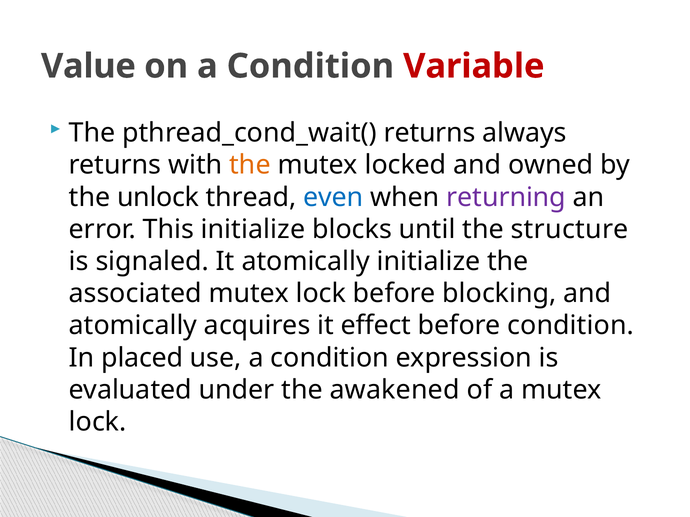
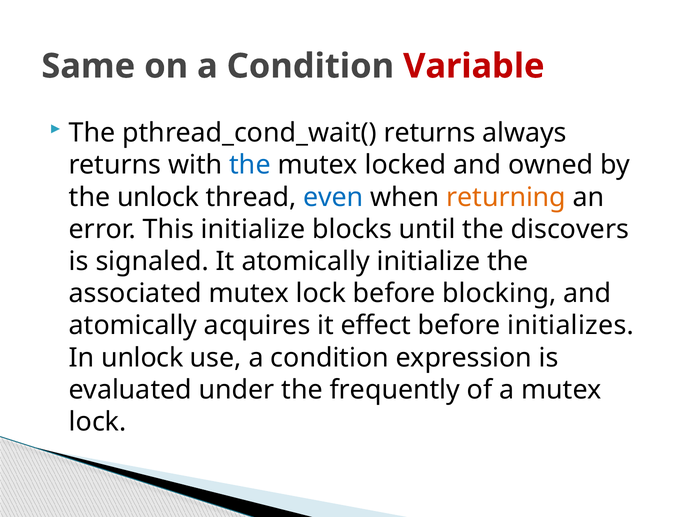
Value: Value -> Same (88, 66)
the colour: orange -> blue (250, 165)
returning colour: purple -> orange (506, 197)
structure: structure -> discovers (570, 230)
before condition: condition -> initializes (571, 326)
In placed: placed -> unlock (142, 358)
awakened: awakened -> frequently (395, 390)
